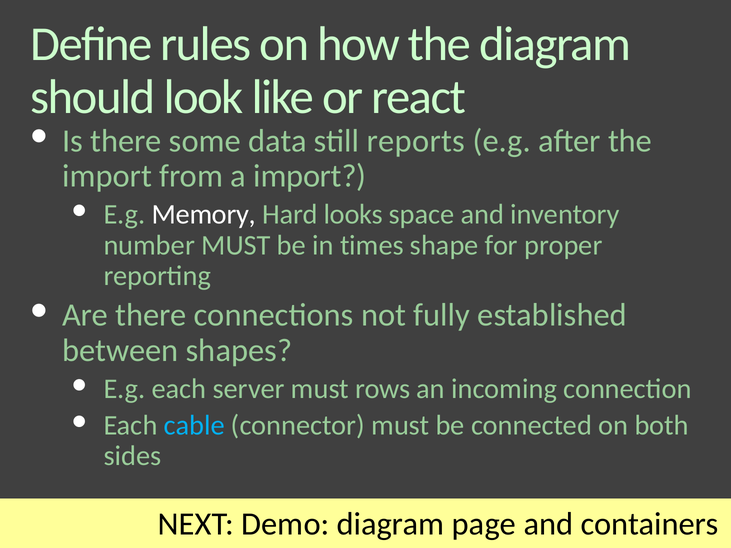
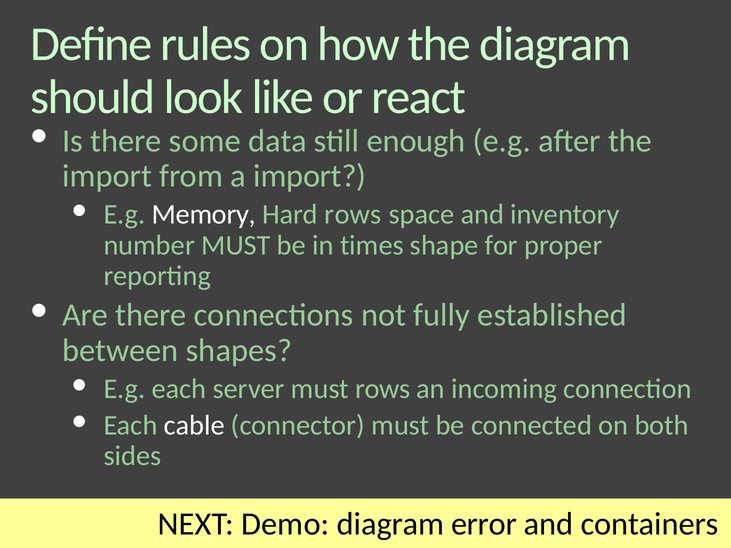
reports: reports -> enough (416, 141)
Hard looks: looks -> rows (353, 215)
cable colour: light blue -> white (194, 426)
page: page -> error (484, 524)
